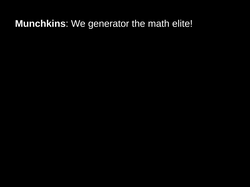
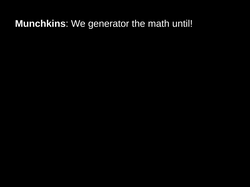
elite: elite -> until (182, 24)
